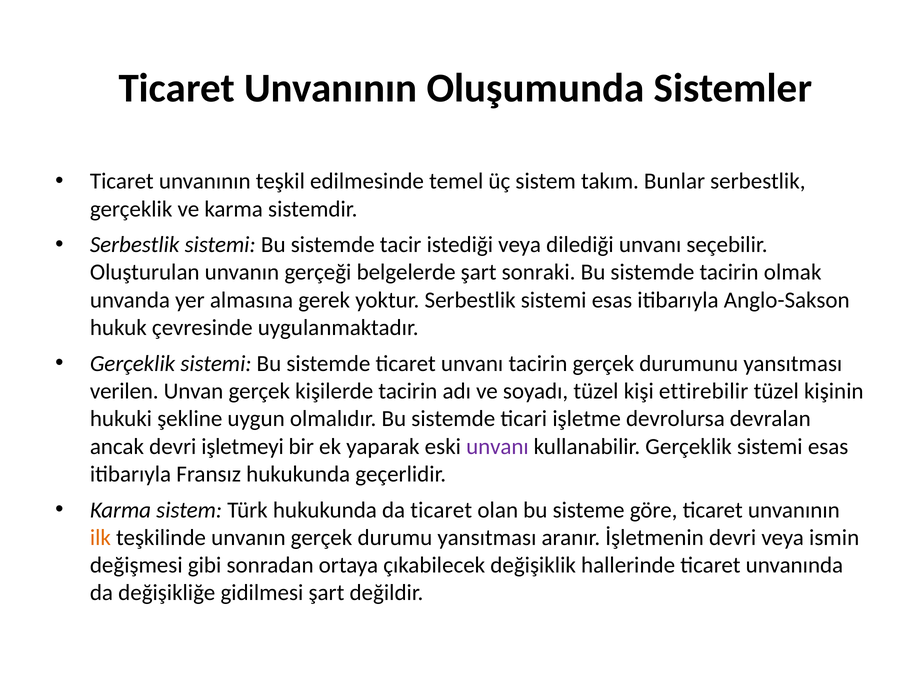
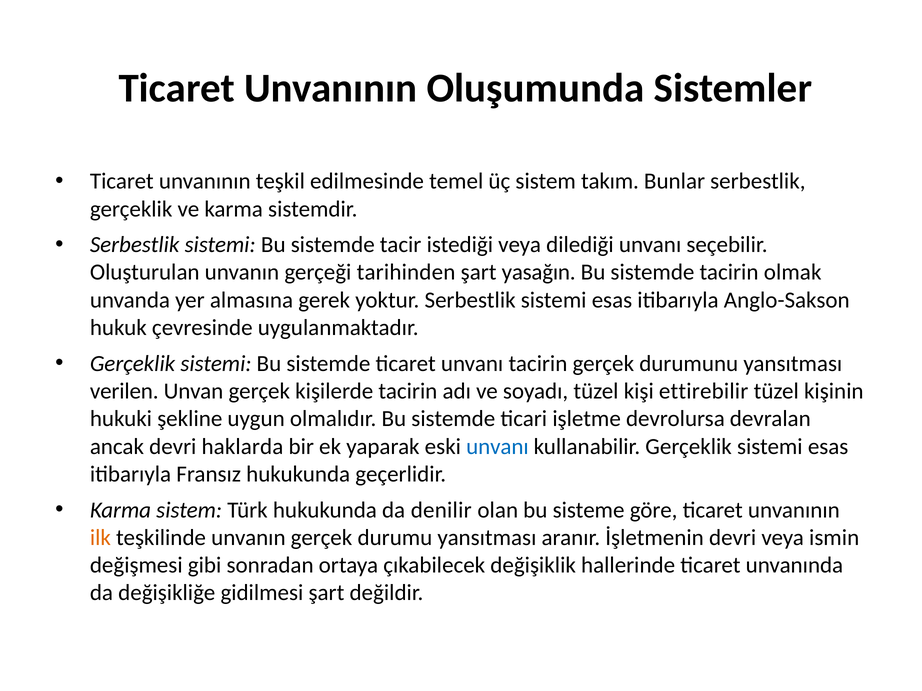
belgelerde: belgelerde -> tarihinden (406, 273)
sonraki: sonraki -> yasağın (539, 273)
işletmeyi: işletmeyi -> haklarda (242, 447)
unvanı colour: purple -> blue (497, 447)
da ticaret: ticaret -> denilir (441, 510)
